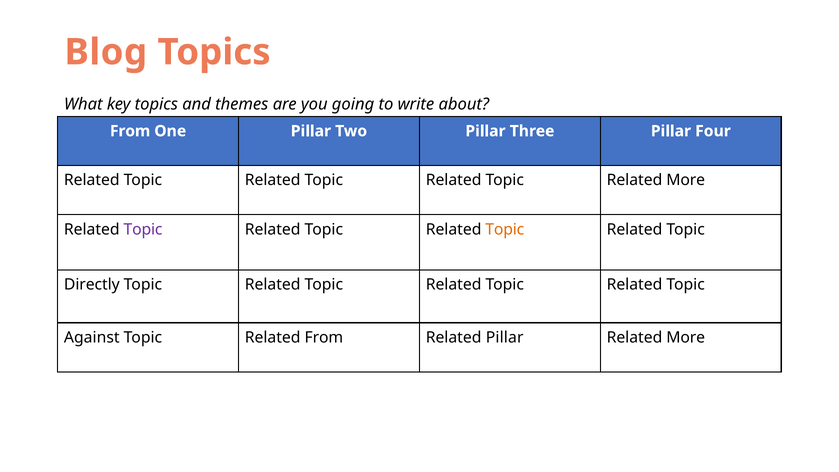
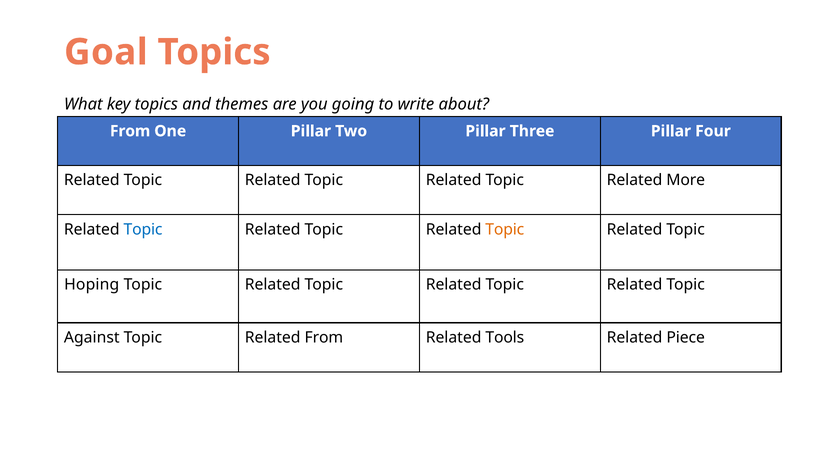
Blog: Blog -> Goal (106, 52)
Topic colour: purple -> blue (143, 229)
Directly: Directly -> Hoping (92, 285)
Related Pillar: Pillar -> Tools (505, 337)
More: More -> Piece (686, 337)
